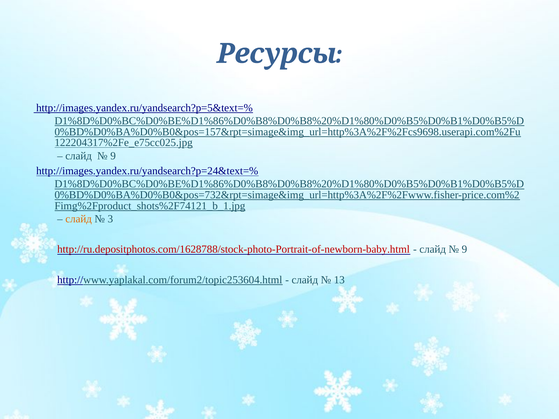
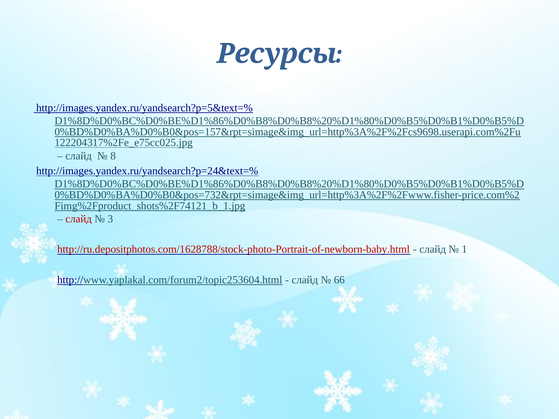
9: 9 -> 8 (113, 156)
слайд colour: orange -> red (79, 219)
9: 9 -> 1 (464, 250)
13: 13 -> 66 (339, 280)
